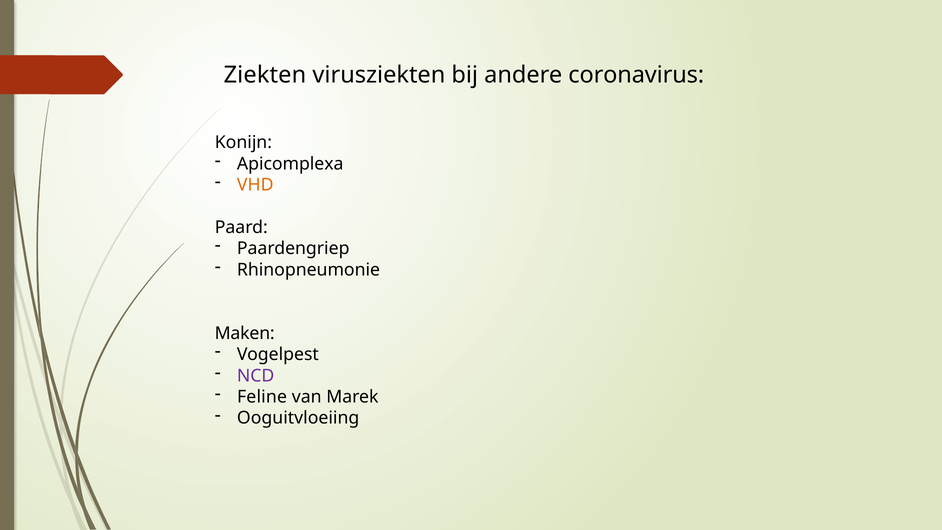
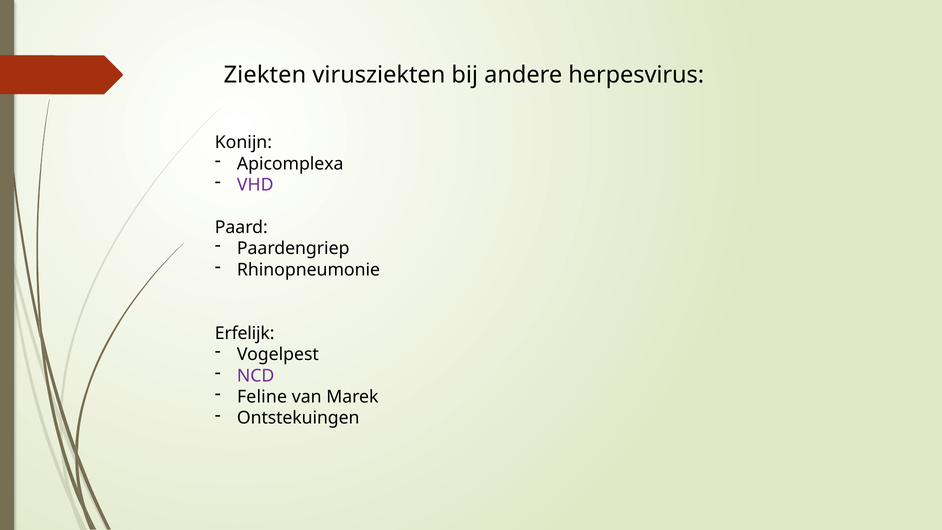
coronavirus: coronavirus -> herpesvirus (636, 75)
VHD colour: orange -> purple (255, 185)
Maken: Maken -> Erfelijk (245, 333)
Ooguitvloeiing: Ooguitvloeiing -> Ontstekuingen (298, 418)
